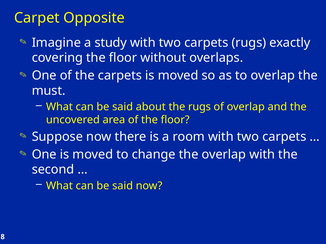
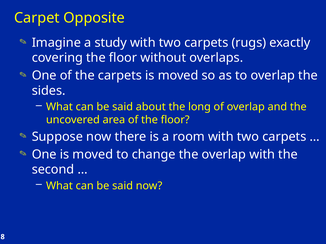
must: must -> sides (49, 91)
the rugs: rugs -> long (199, 107)
